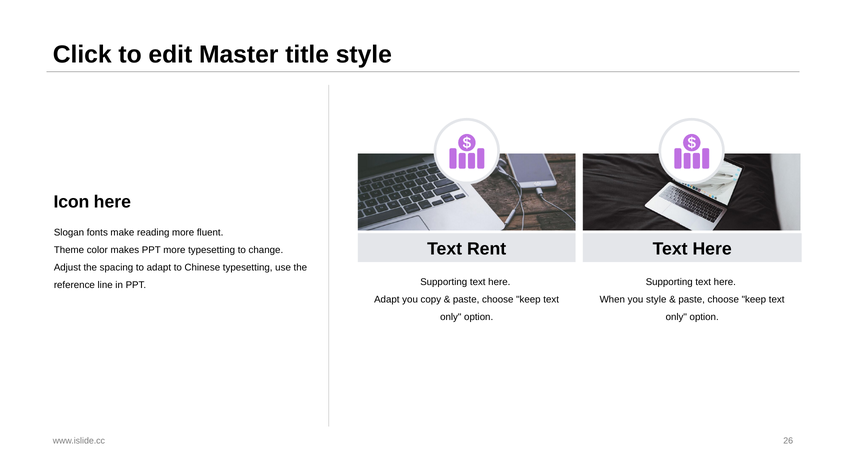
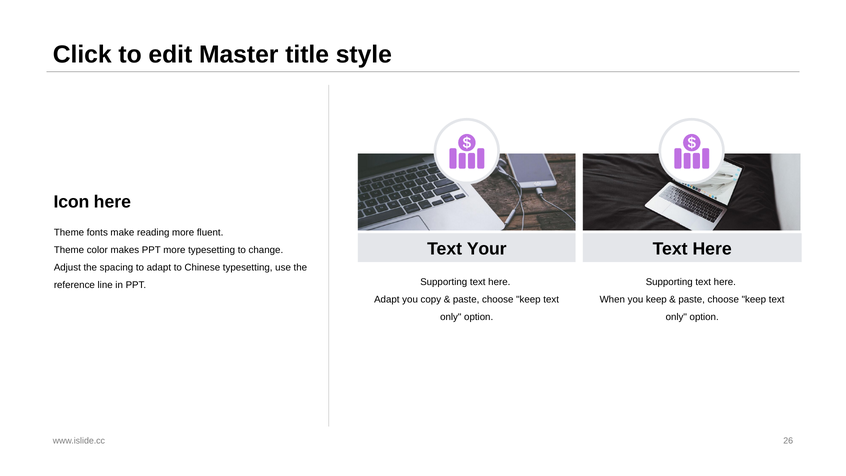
Slogan: Slogan -> Theme (69, 233)
Rent: Rent -> Your (487, 249)
you style: style -> keep (656, 299)
